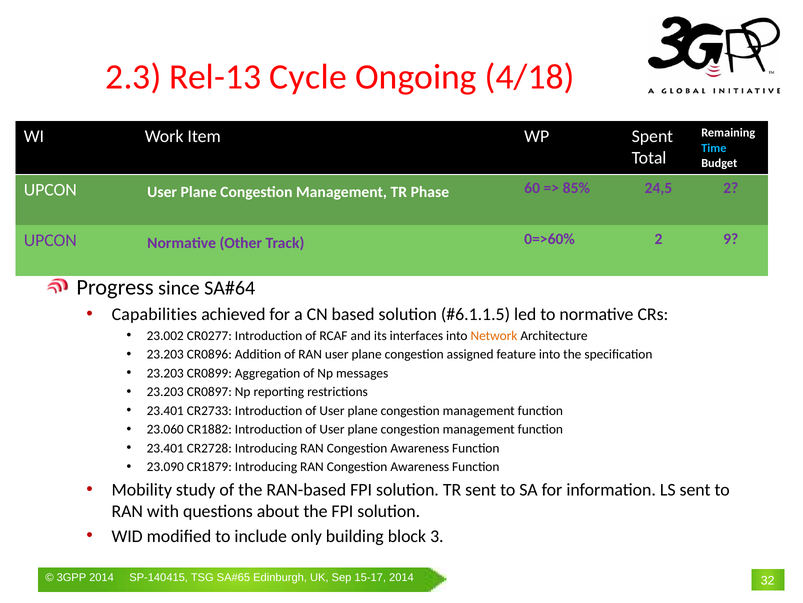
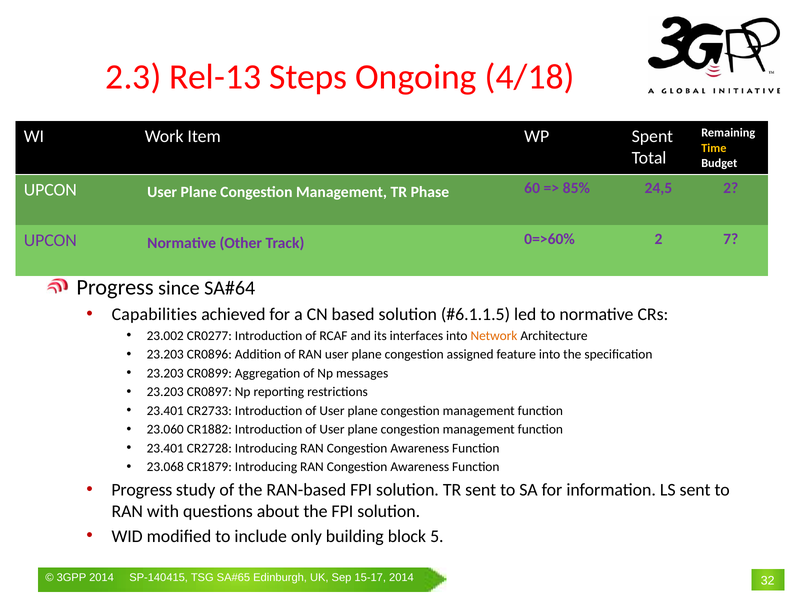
Cycle: Cycle -> Steps (308, 77)
Time colour: light blue -> yellow (714, 148)
9: 9 -> 7 (731, 239)
23.090: 23.090 -> 23.068 (165, 466)
Mobility: Mobility -> Progress (142, 489)
3: 3 -> 5 (437, 535)
